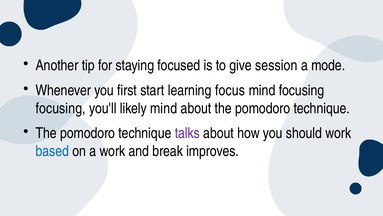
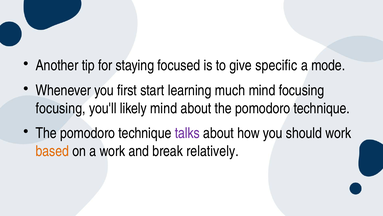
session: session -> specific (276, 65)
focus: focus -> much (230, 90)
based colour: blue -> orange (52, 151)
improves: improves -> relatively (212, 151)
